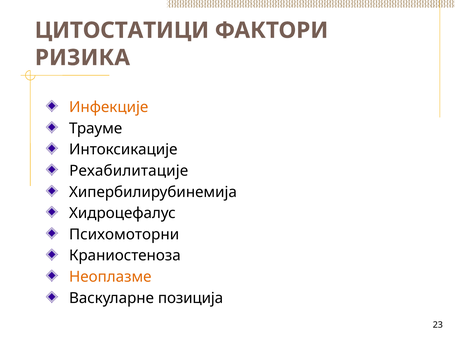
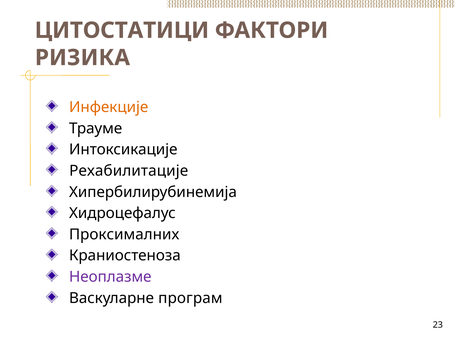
Психомоторни: Психомоторни -> Проксималних (124, 235)
Неоплазме colour: orange -> purple (110, 277)
позиција: позиција -> програм (190, 298)
